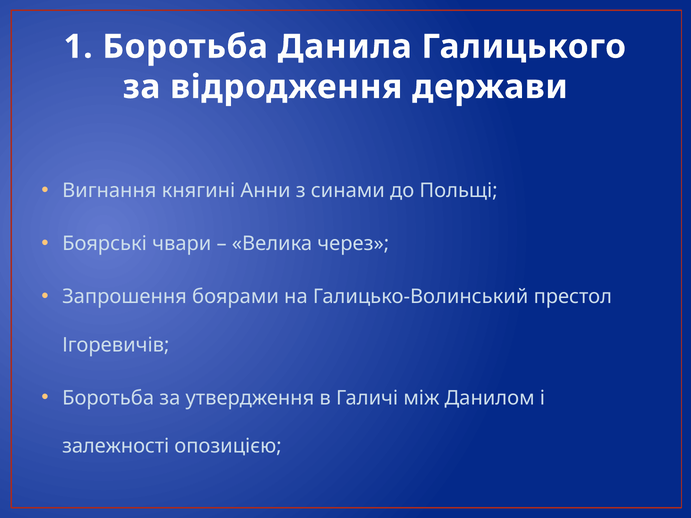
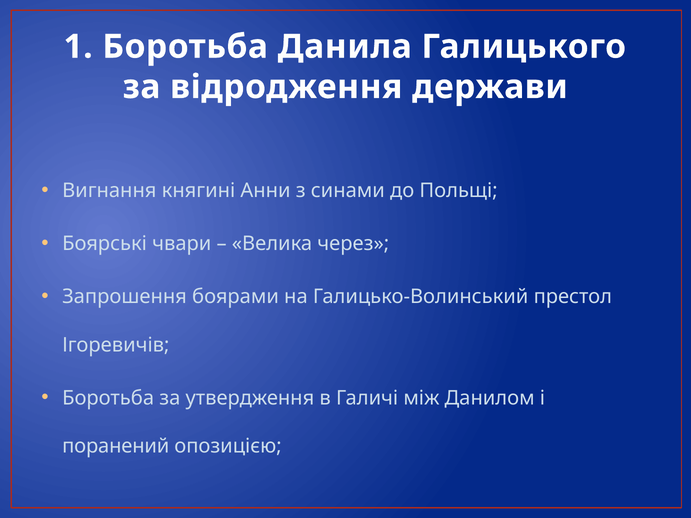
залежності: залежності -> поранений (116, 446)
